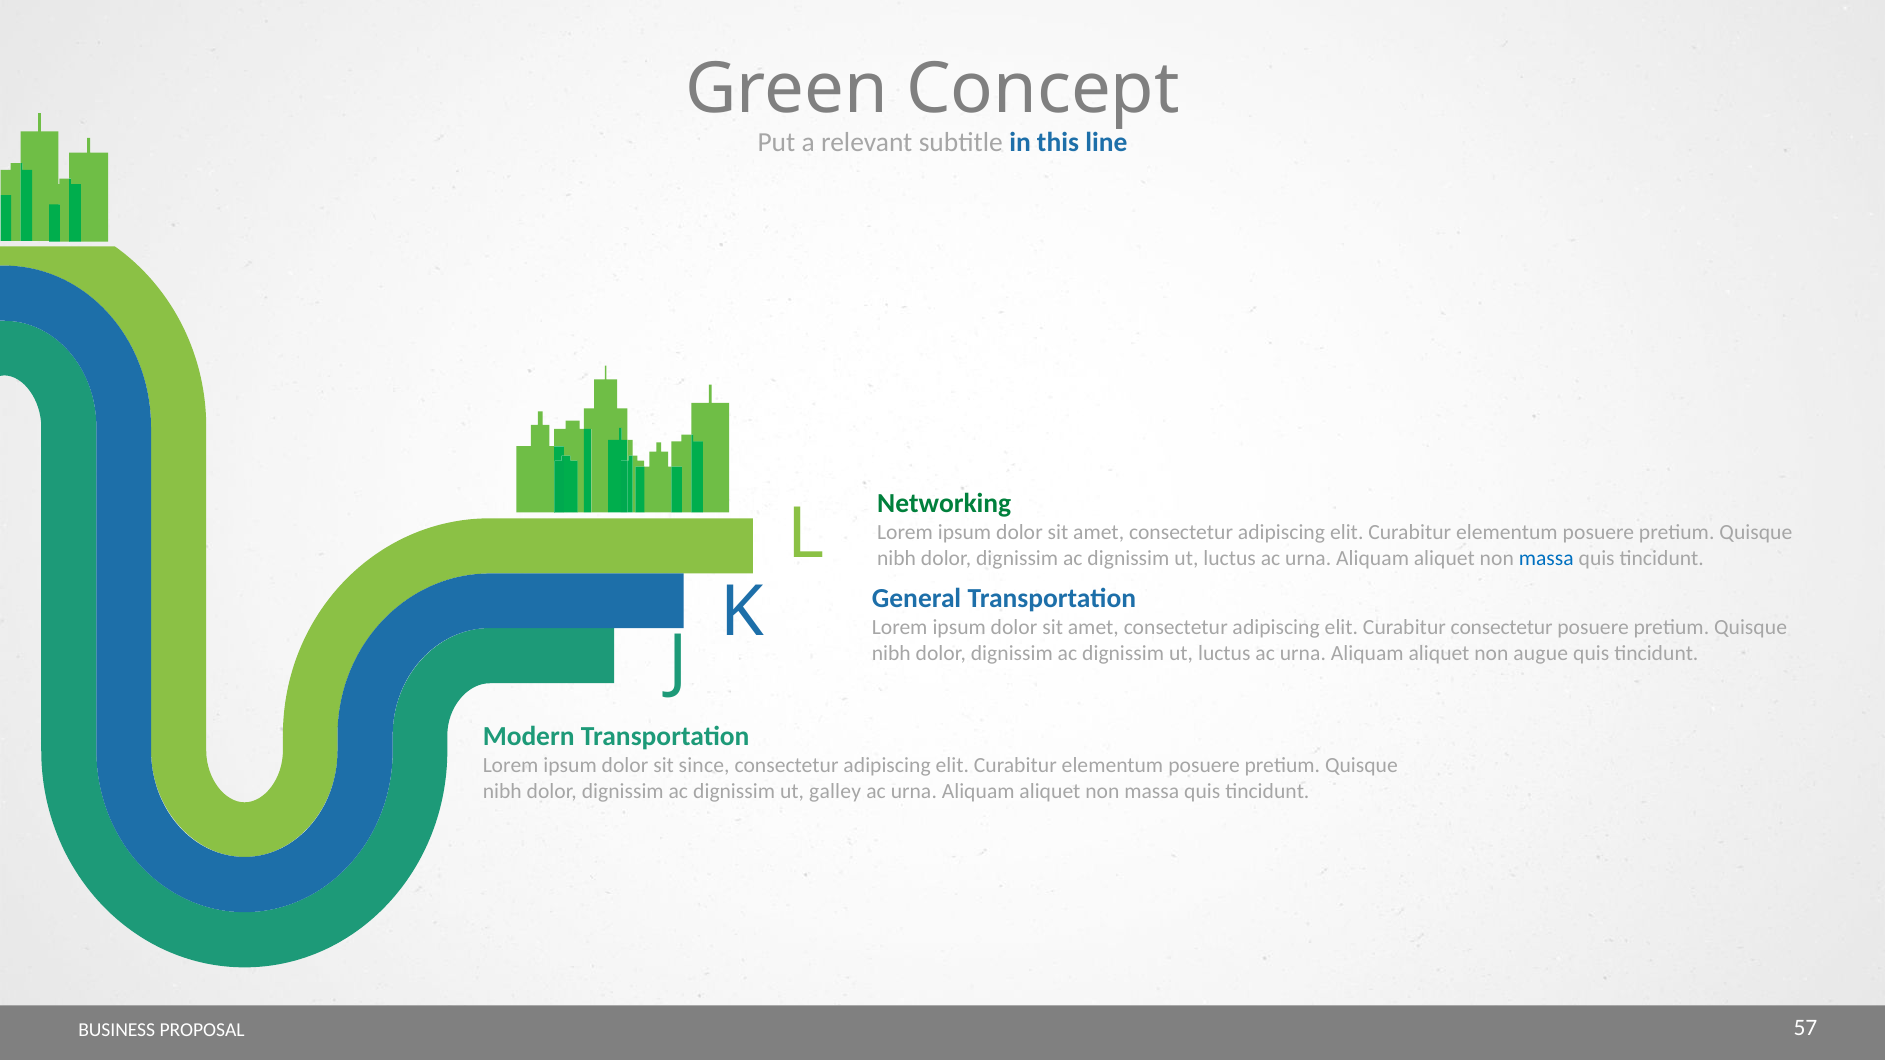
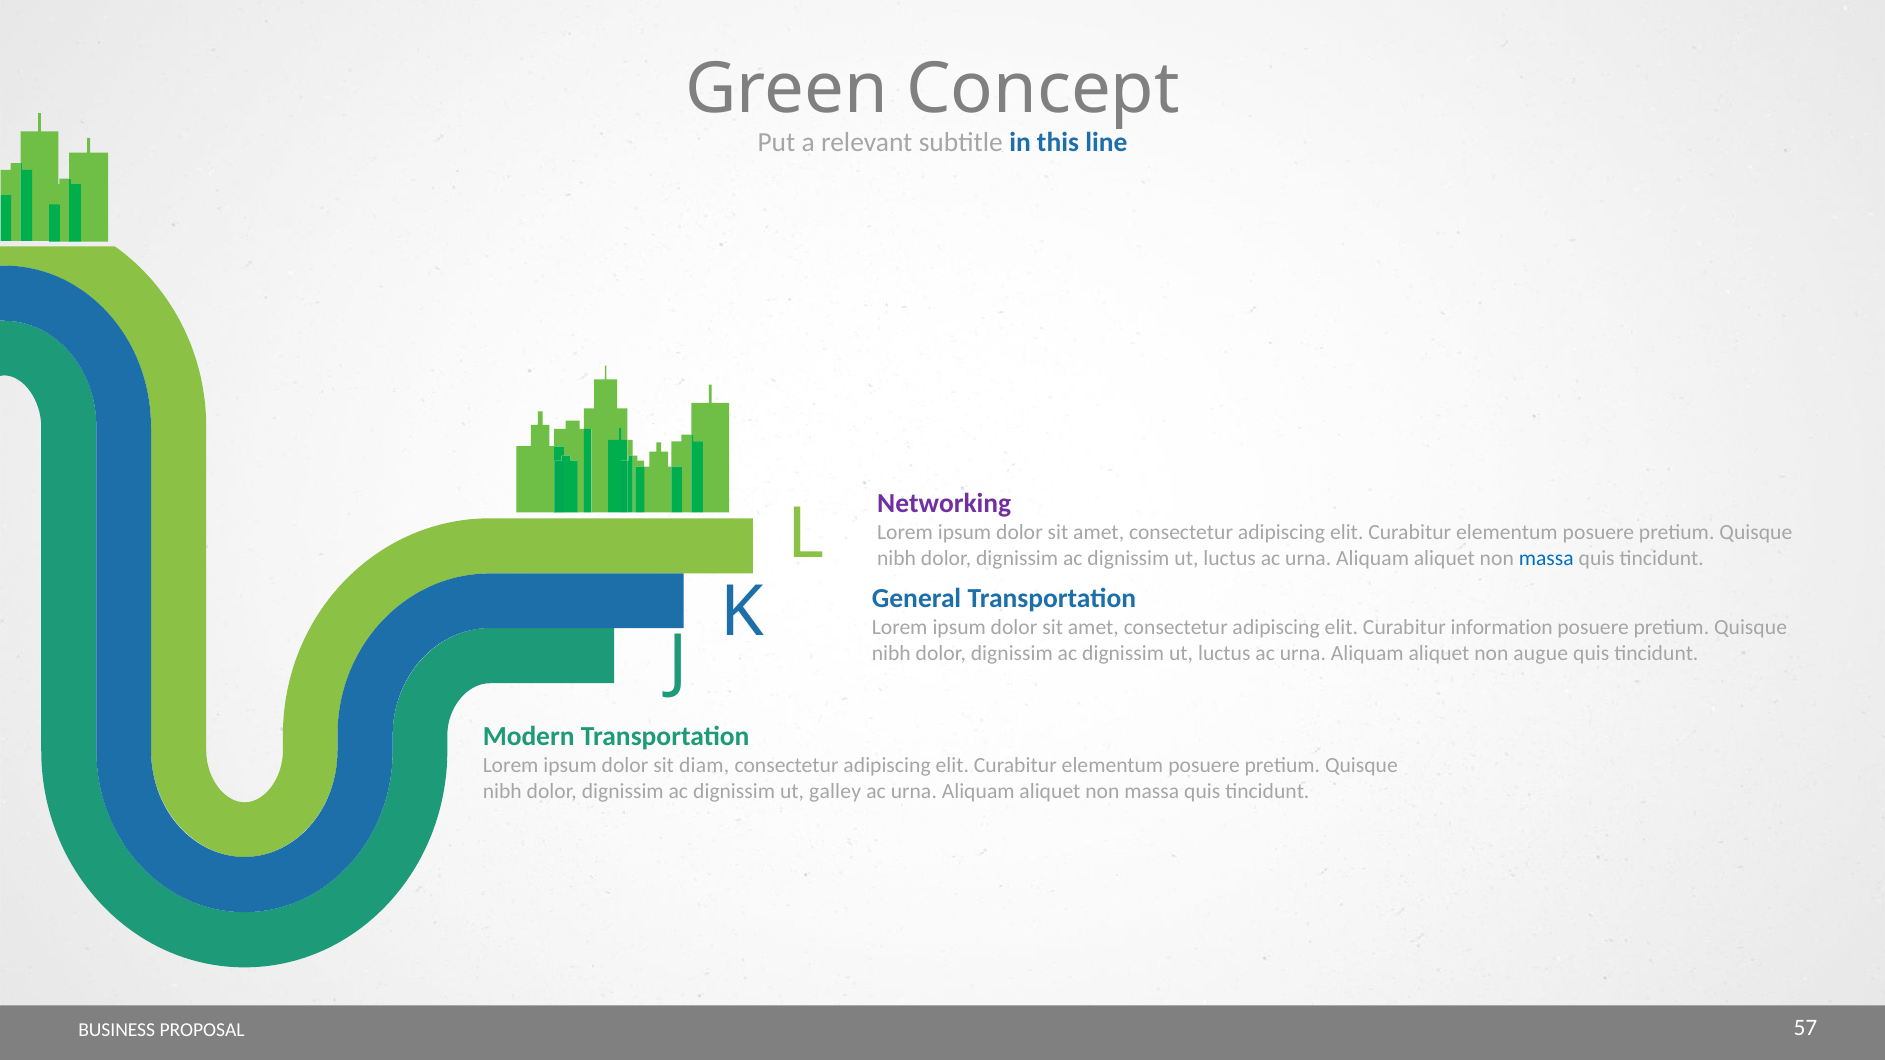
Networking colour: green -> purple (944, 504)
Curabitur consectetur: consectetur -> information (1502, 628)
since: since -> diam (704, 766)
